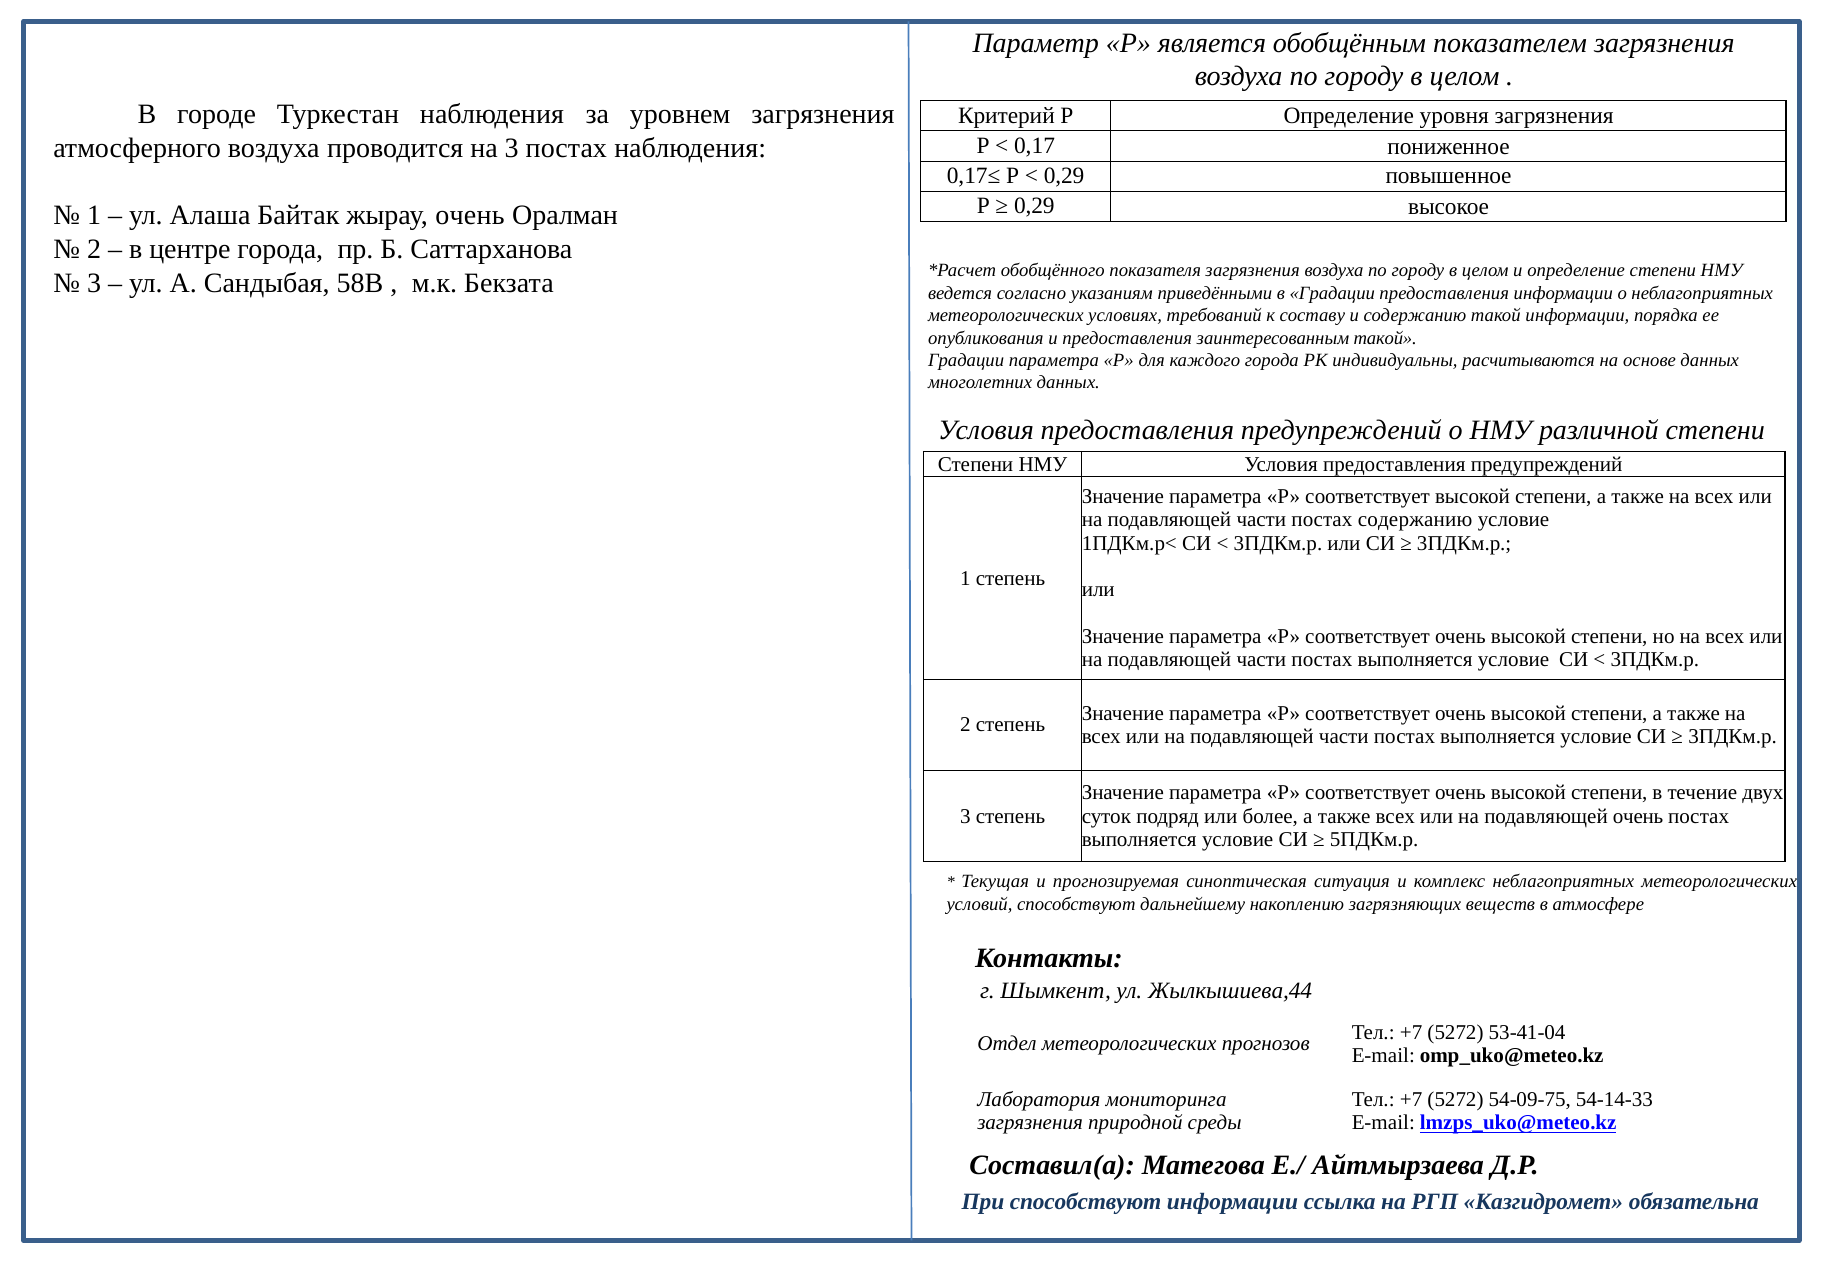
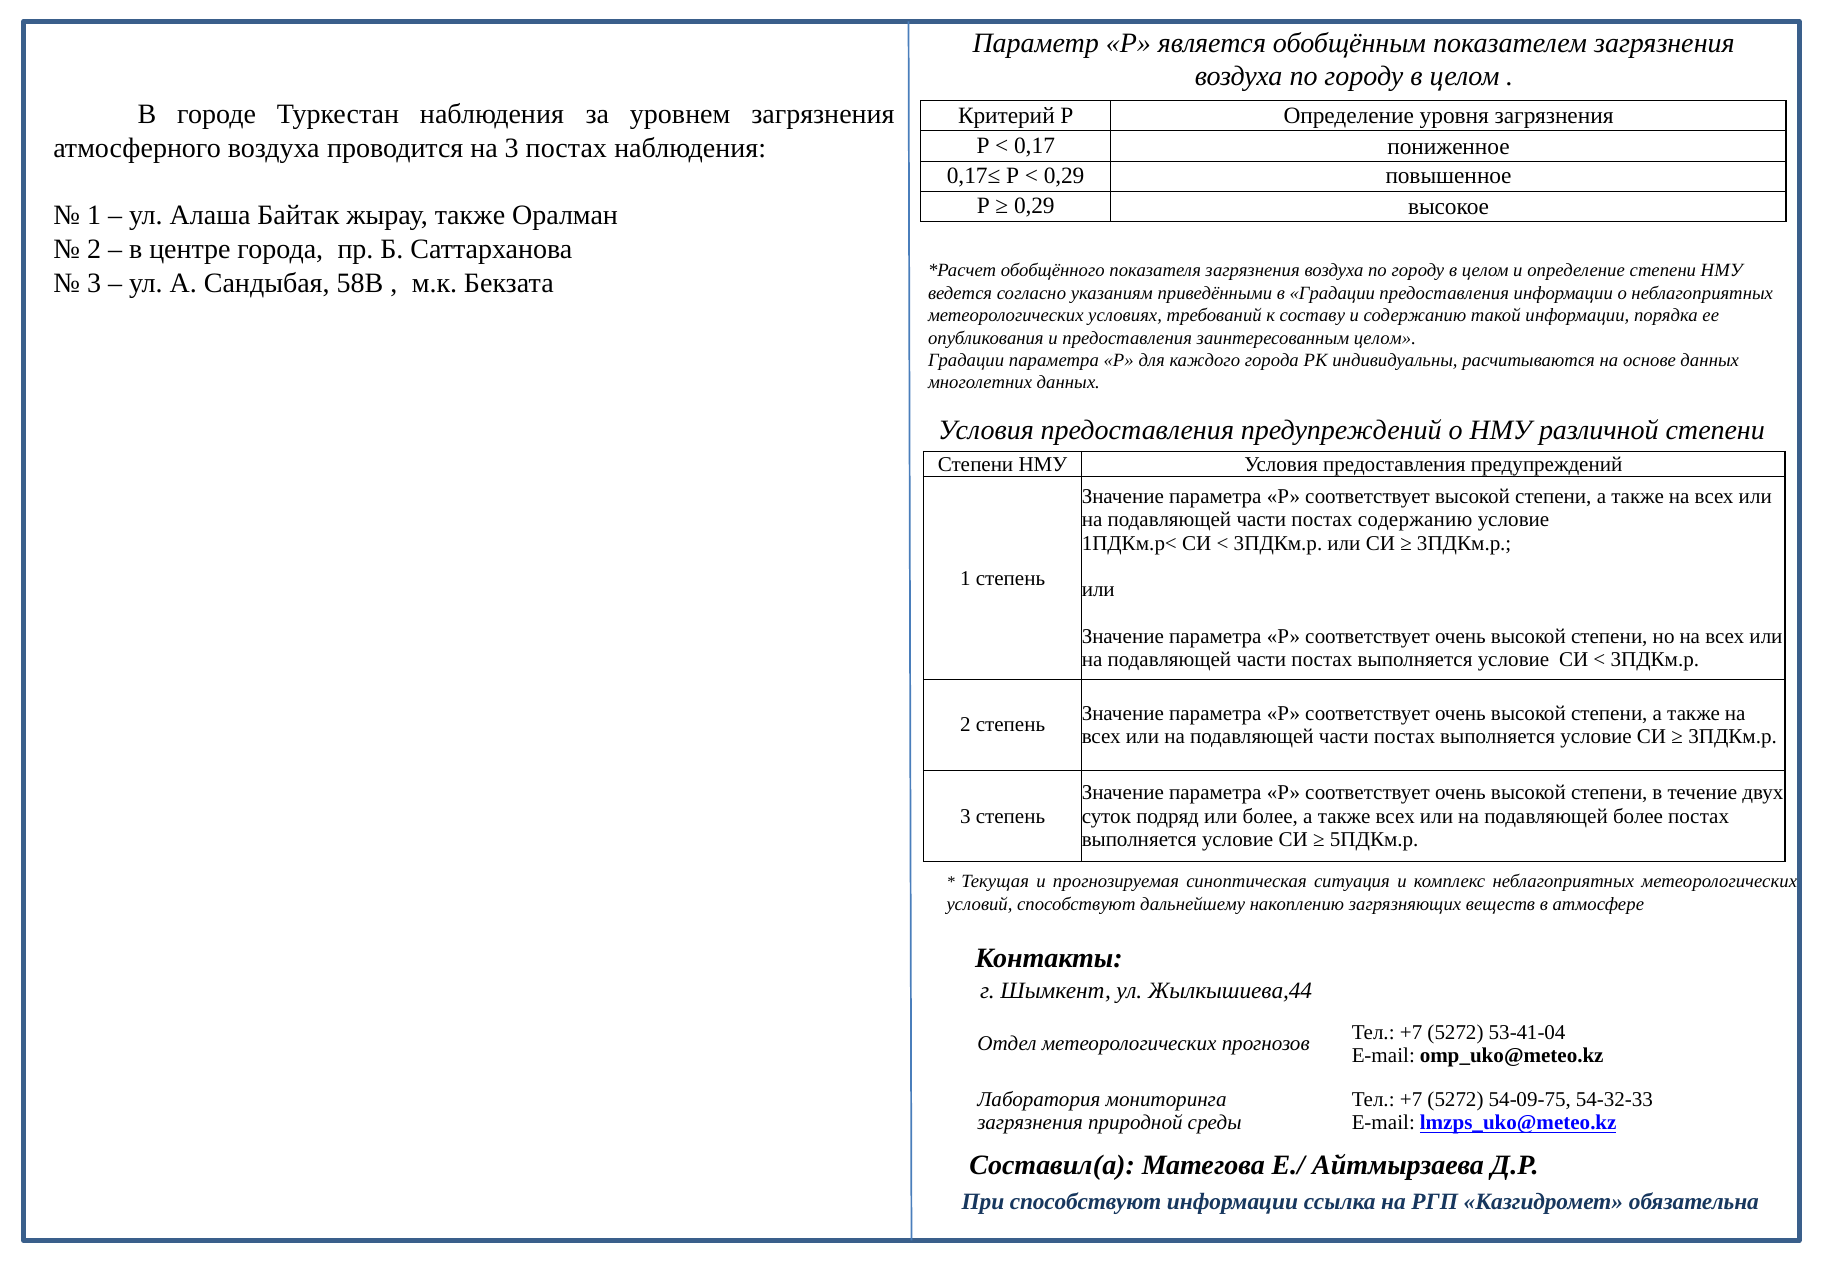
жырау очень: очень -> также (470, 216)
заинтересованным такой: такой -> целом (1385, 338)
подавляющей очень: очень -> более (1638, 816)
54-14-33: 54-14-33 -> 54-32-33 (1614, 1100)
